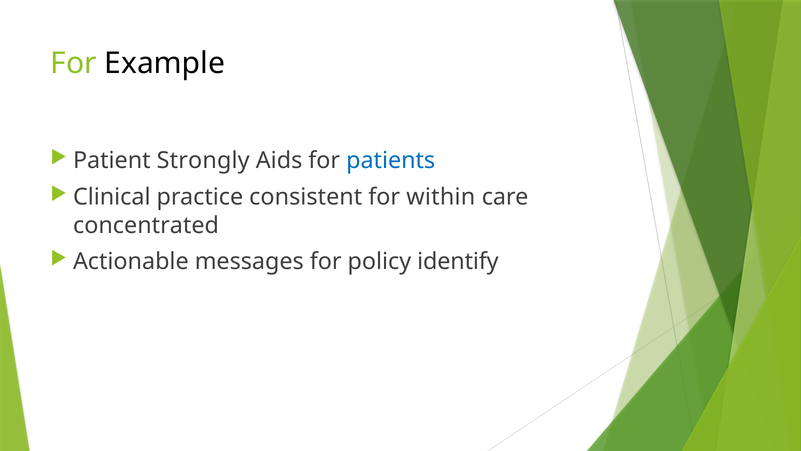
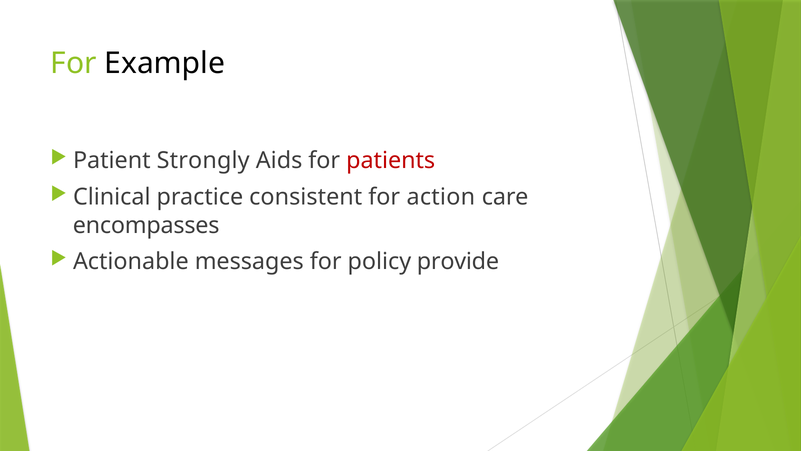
patients colour: blue -> red (391, 161)
within: within -> action (441, 197)
concentrated: concentrated -> encompasses (146, 225)
identify: identify -> provide (458, 261)
